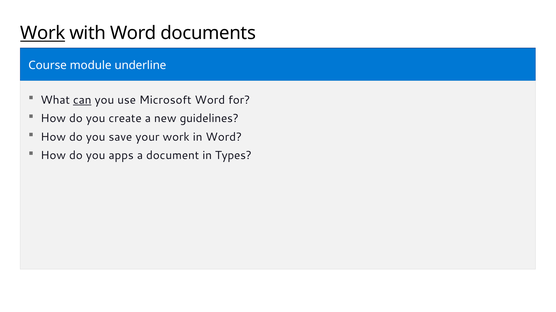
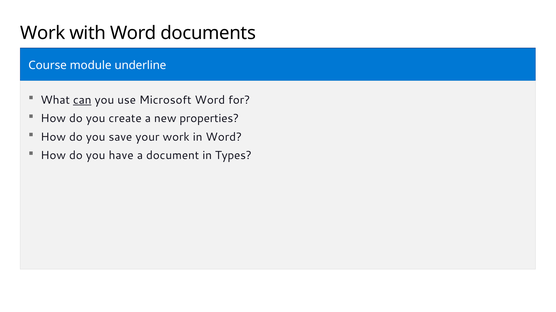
Work underline: present -> none (43, 33)
guidelines: guidelines -> properties (209, 119)
apps: apps -> have (121, 156)
